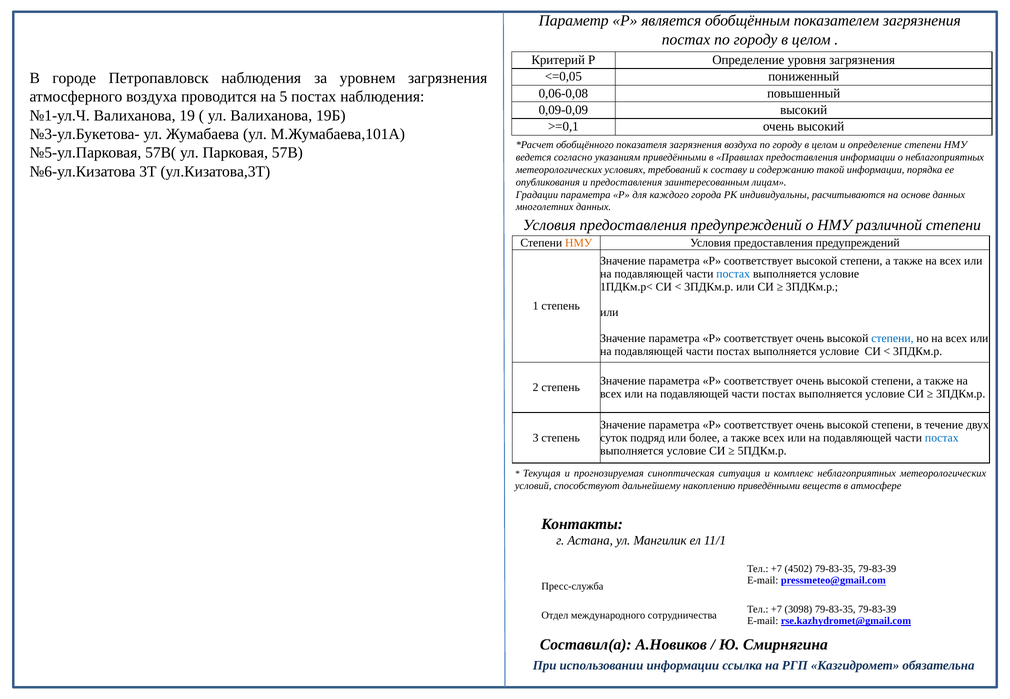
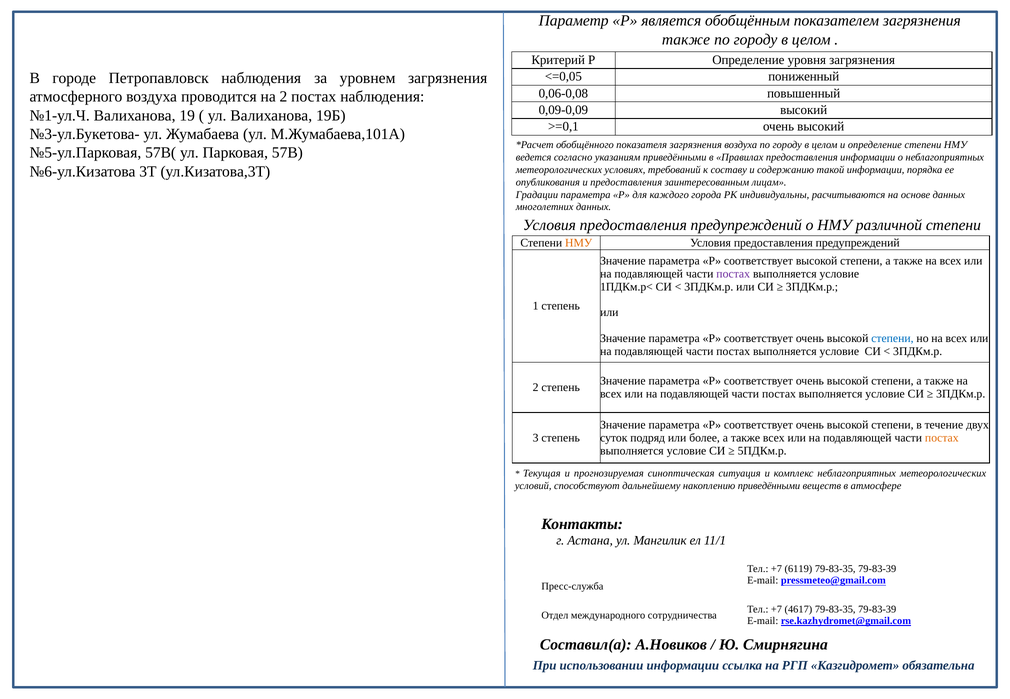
постах: постах -> также (686, 39)
на 5: 5 -> 2 (283, 97)
постах colour: blue -> purple (733, 274)
постах colour: blue -> orange (942, 438)
4502: 4502 -> 6119 (798, 569)
3098: 3098 -> 4617 (798, 610)
